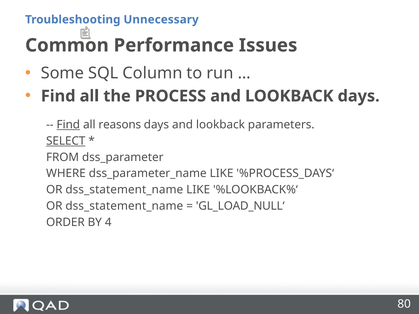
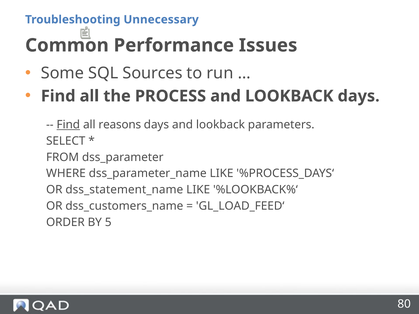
Column: Column -> Sources (153, 73)
SELECT underline: present -> none (66, 141)
dss_statement_name: dss_statement_name -> dss_customers_name (124, 206)
GL_LOAD_NULL‘: GL_LOAD_NULL‘ -> GL_LOAD_FEED‘ (240, 206)
4: 4 -> 5 (108, 222)
